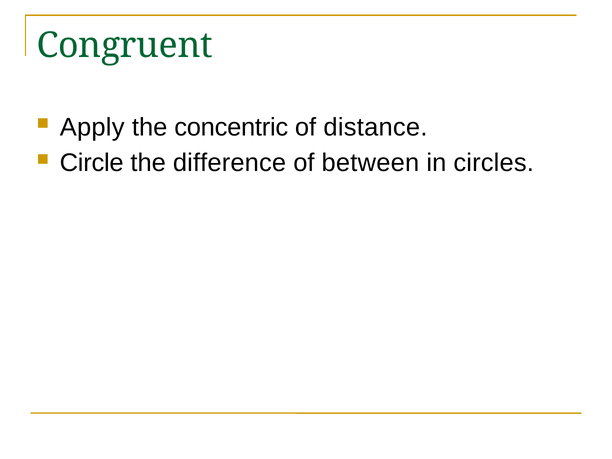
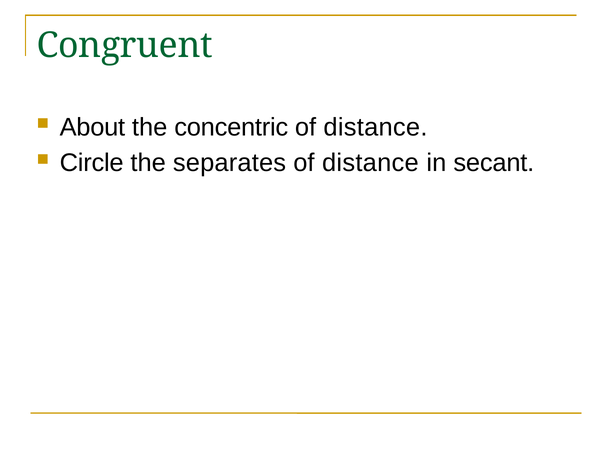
Apply: Apply -> About (92, 127)
difference: difference -> separates (229, 163)
between: between -> distance (370, 163)
circles: circles -> secant (494, 163)
